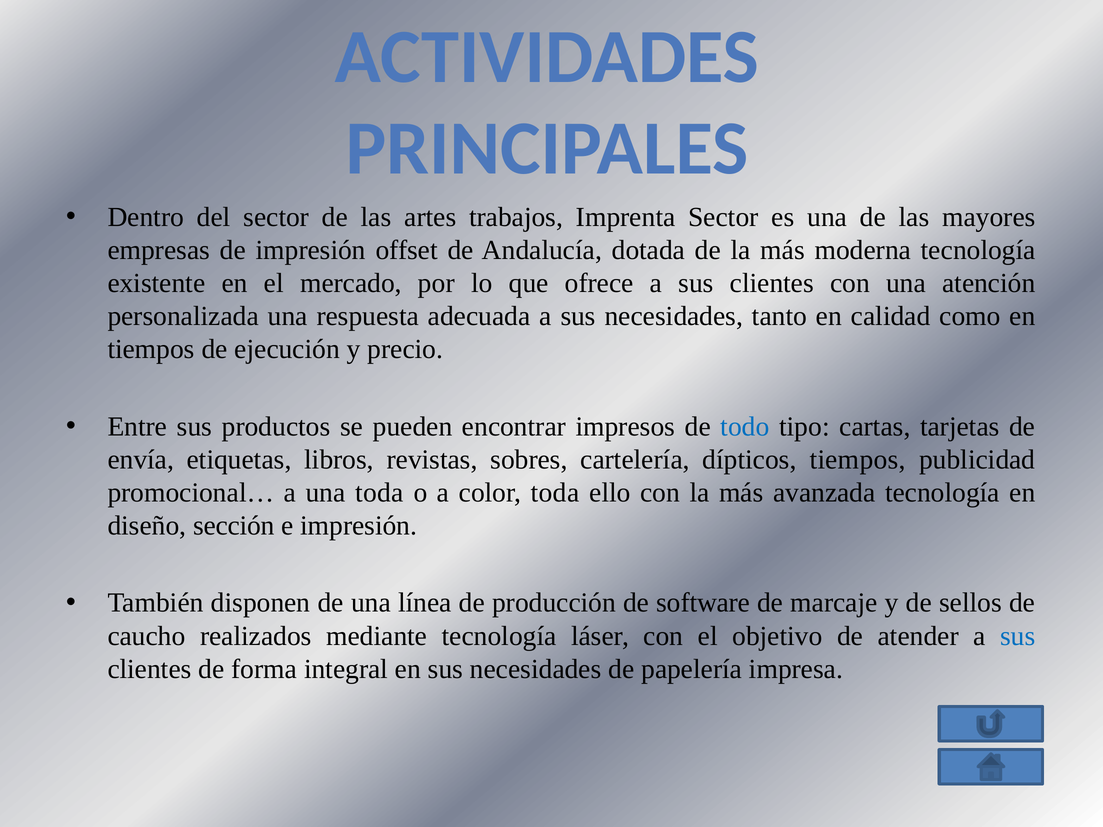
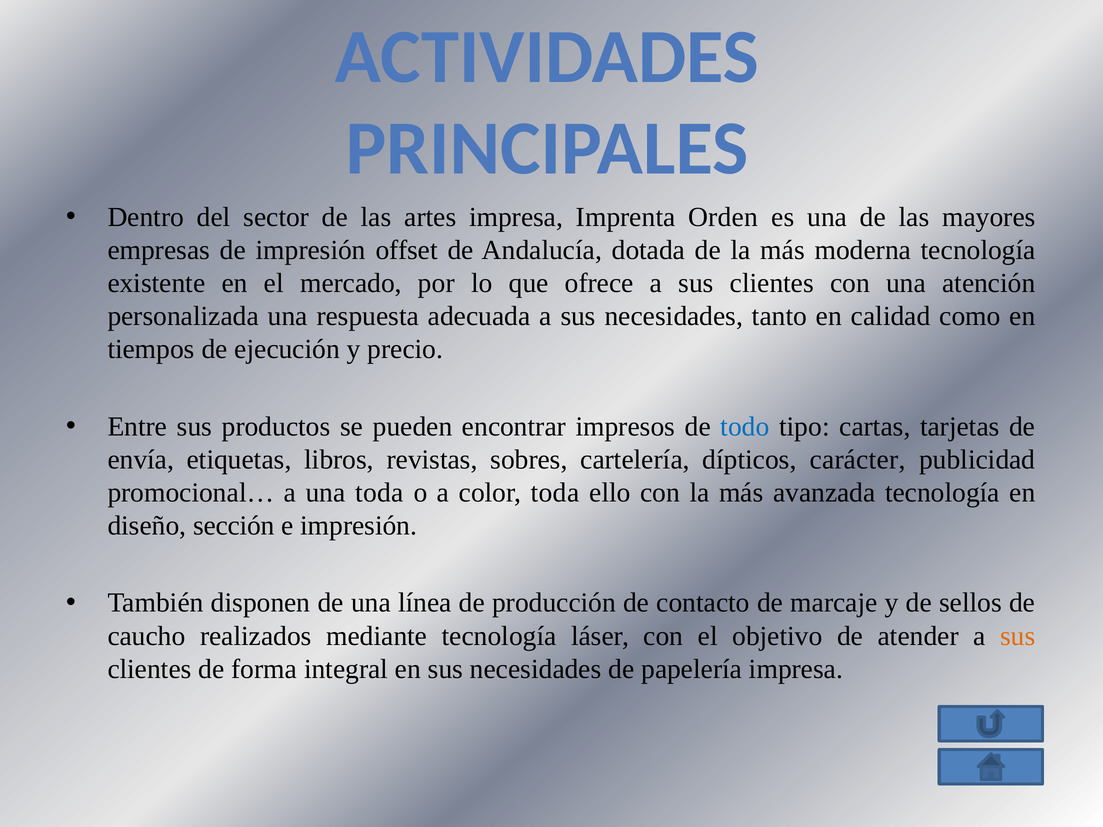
artes trabajos: trabajos -> impresa (516, 217)
Imprenta Sector: Sector -> Orden (723, 217)
dípticos tiempos: tiempos -> carácter (858, 460)
software: software -> contacto (703, 603)
sus colour: blue -> orange (1018, 636)
